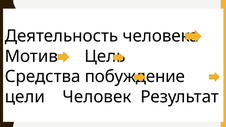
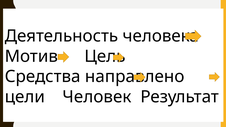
побуждение: побуждение -> направлено (135, 77)
